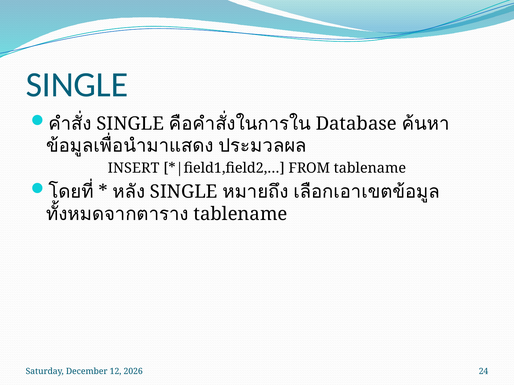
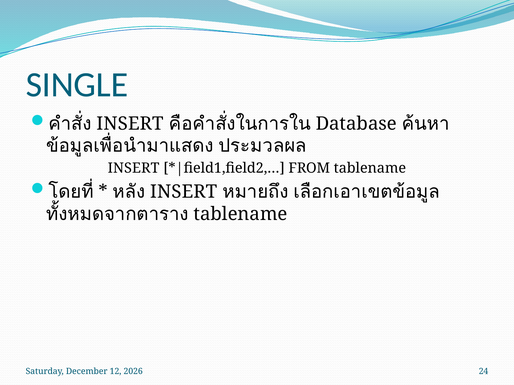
SINGLE: SINGLE -> INSERT (130, 124)
SINGLE: SINGLE -> INSERT (184, 192)
